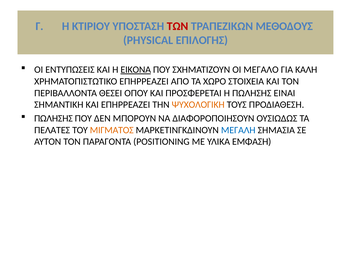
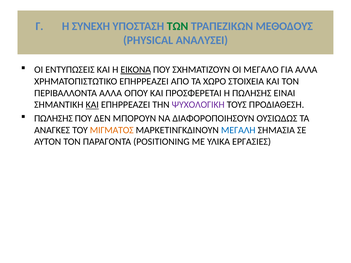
ΚΤΙΡΙΟΥ: ΚΤΙΡΙΟΥ -> ΣΥΝΕΧΗ (91, 26)
ΤΩΝ colour: red -> green (177, 26)
ΕΠΙΛΟΓΗΣ: ΕΠΙΛΟΓΗΣ -> ΑΝΑΛΥΣΕΙ (202, 40)
ΓΙΑ ΚΑΛΗ: ΚΑΛΗ -> ΑΛΛΑ (306, 70)
ΠΕΡΙΒΑΛΛΟΝΤΑ ΘΕΣΕΙ: ΘΕΣΕΙ -> ΑΛΛΑ (111, 93)
ΚΑΙ underline: none -> present (92, 105)
ΨΥΧΟΛΟΓΙΚΗ colour: orange -> purple (198, 105)
ΠΕΛΑΤΕΣ: ΠΕΛΑΤΕΣ -> ΑΝΑΓΚΕΣ (52, 130)
ΕΜΦΑΣΗ: ΕΜΦΑΣΗ -> ΕΡΓΑΣΙΕΣ (252, 142)
